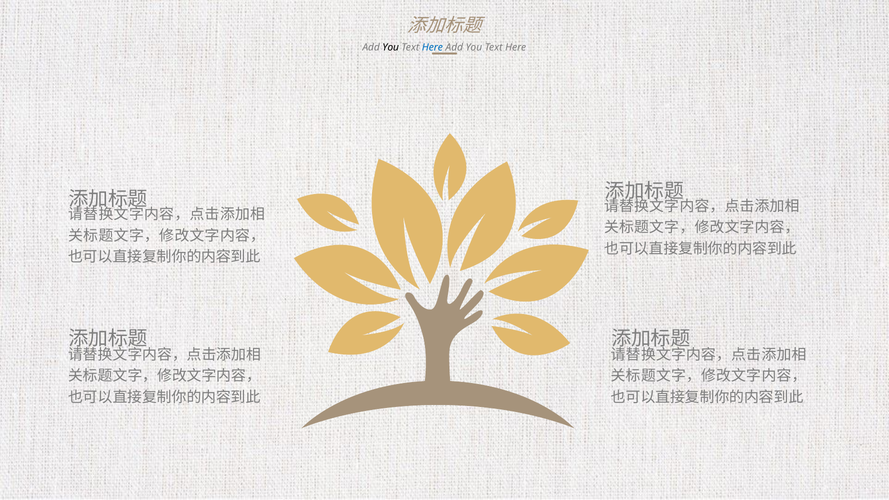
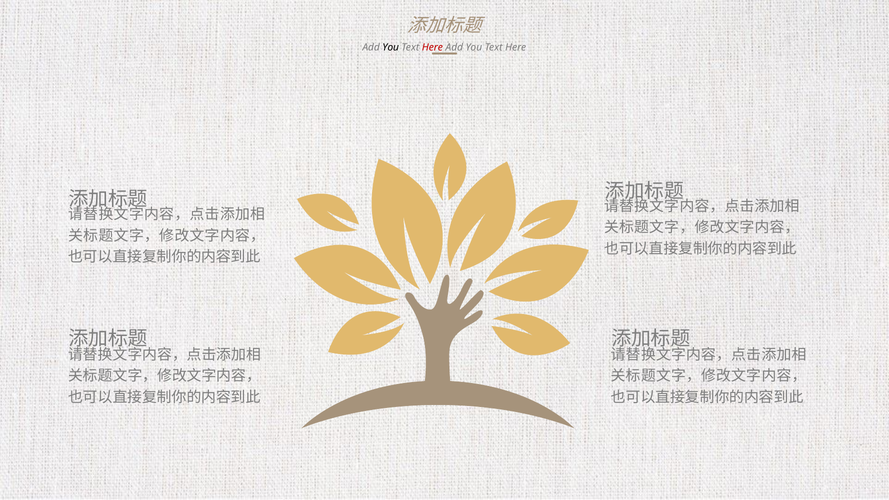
Here colour: blue -> red (432, 47)
